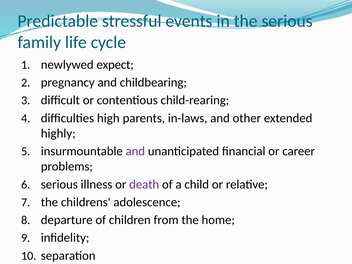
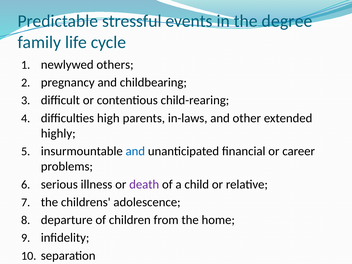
the serious: serious -> degree (287, 21)
expect: expect -> others (115, 65)
and colour: purple -> blue (135, 151)
